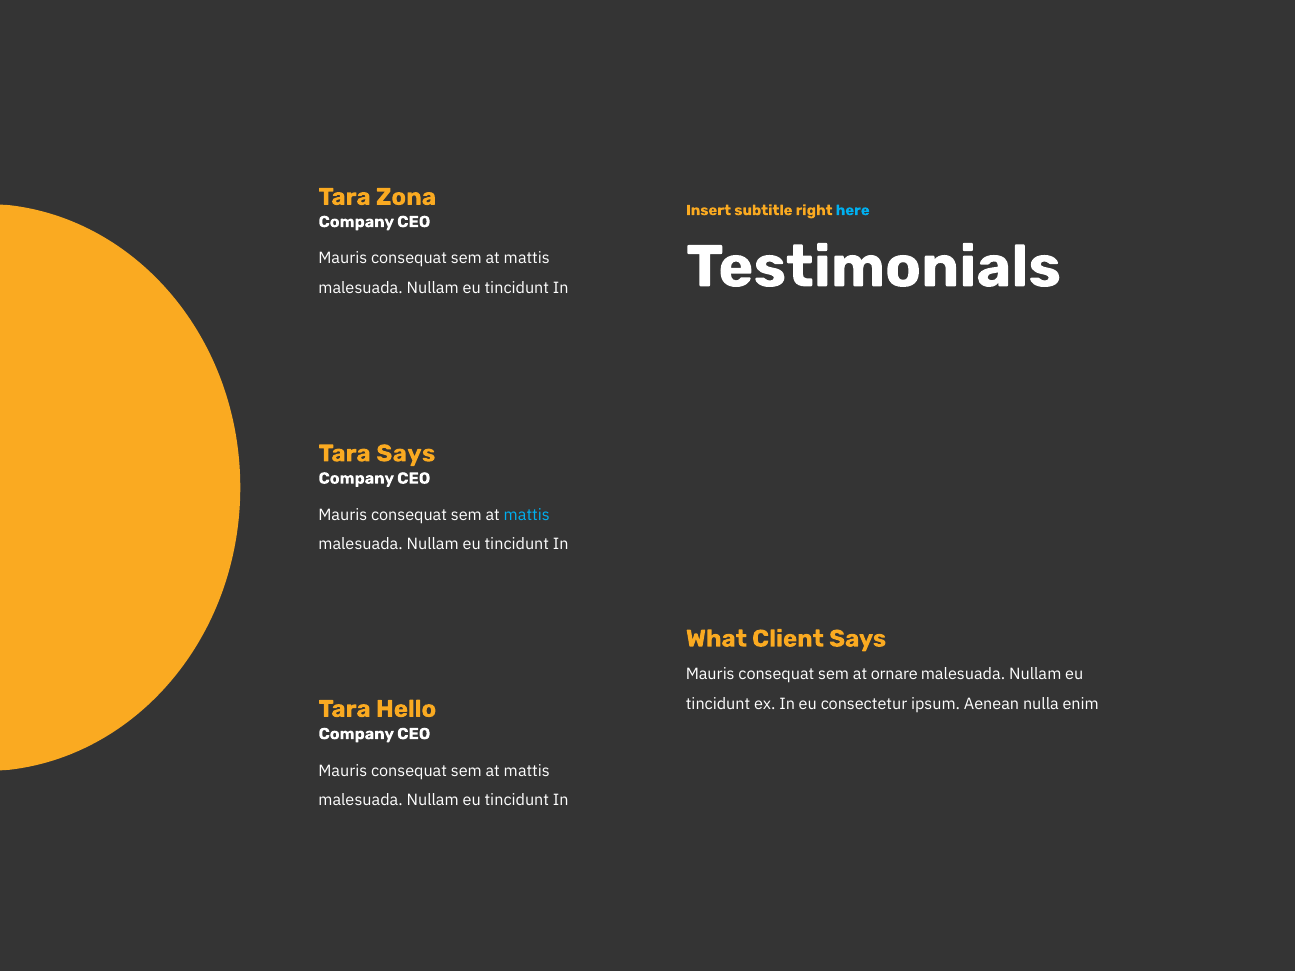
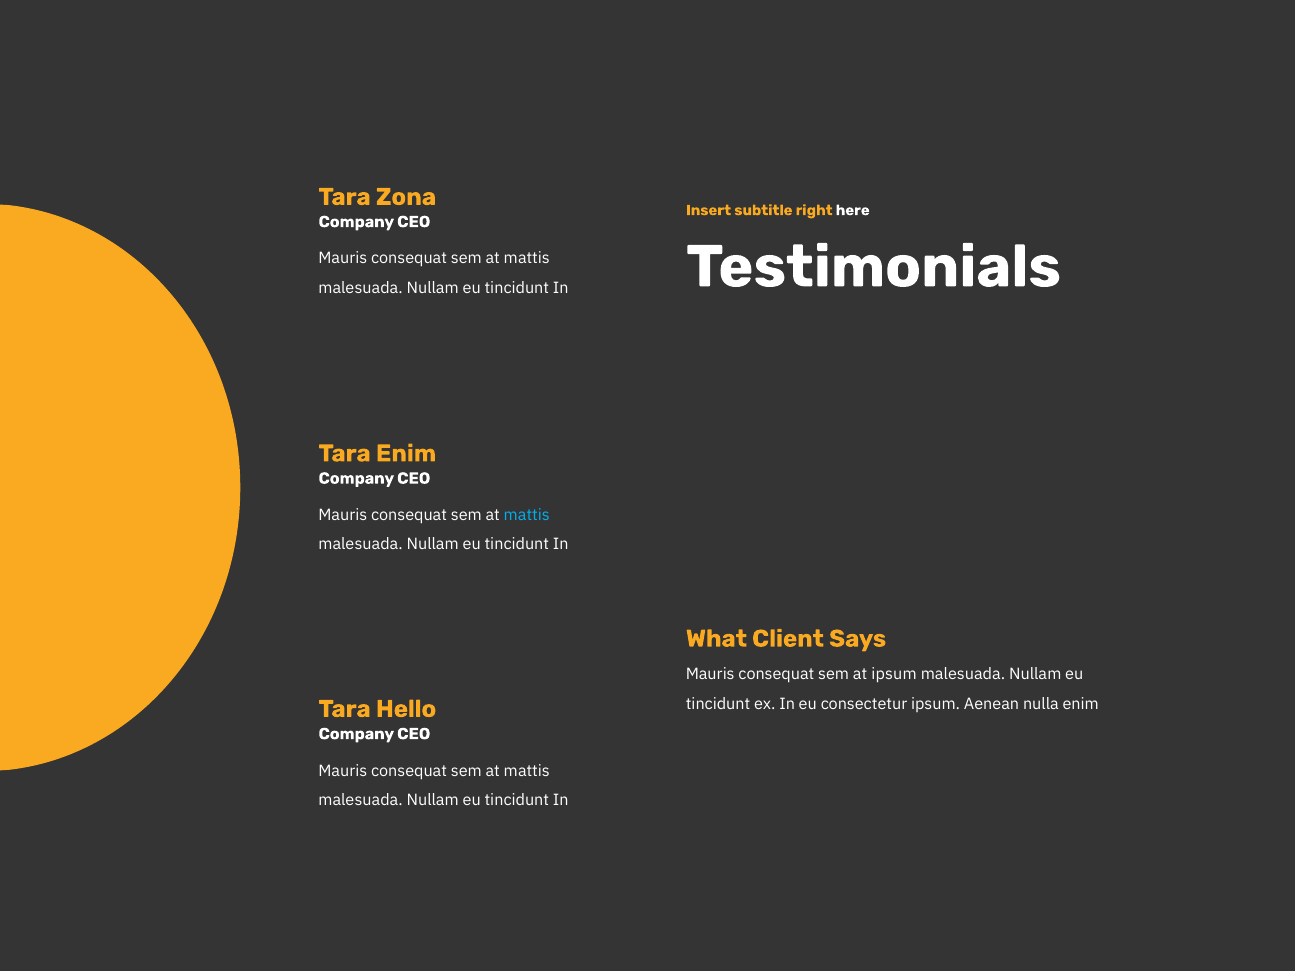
here colour: light blue -> white (853, 210)
Tara Says: Says -> Enim (406, 454)
at ornare: ornare -> ipsum (894, 675)
